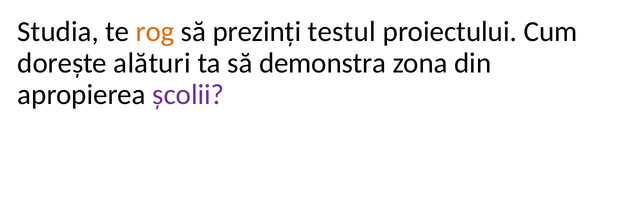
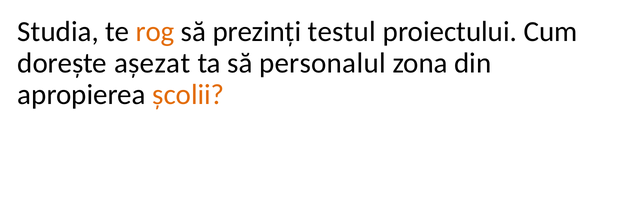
alături: alături -> așezat (152, 63)
demonstra: demonstra -> personalul (322, 63)
școlii colour: purple -> orange (188, 94)
